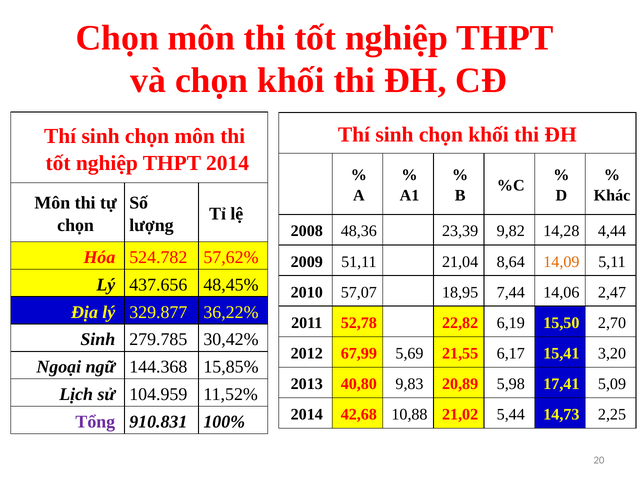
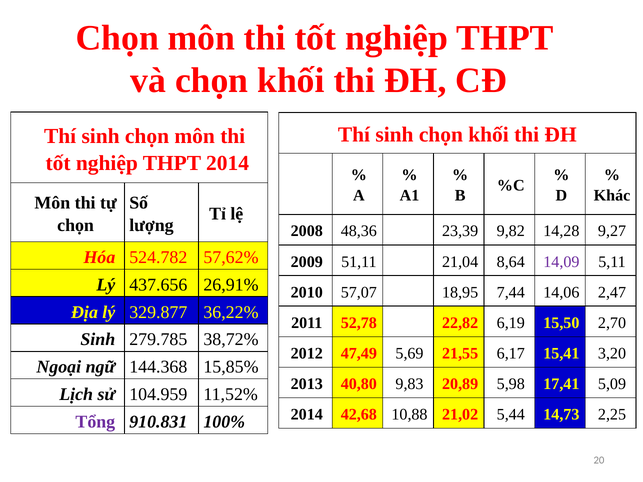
4,44: 4,44 -> 9,27 (612, 231)
14,09 colour: orange -> purple (561, 262)
48,45%: 48,45% -> 26,91% (231, 285)
30,42%: 30,42% -> 38,72% (231, 340)
67,99: 67,99 -> 47,49 (359, 354)
